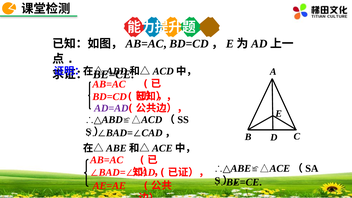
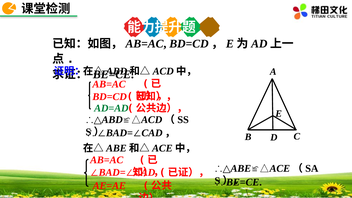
AD=AD colour: purple -> green (111, 108)
